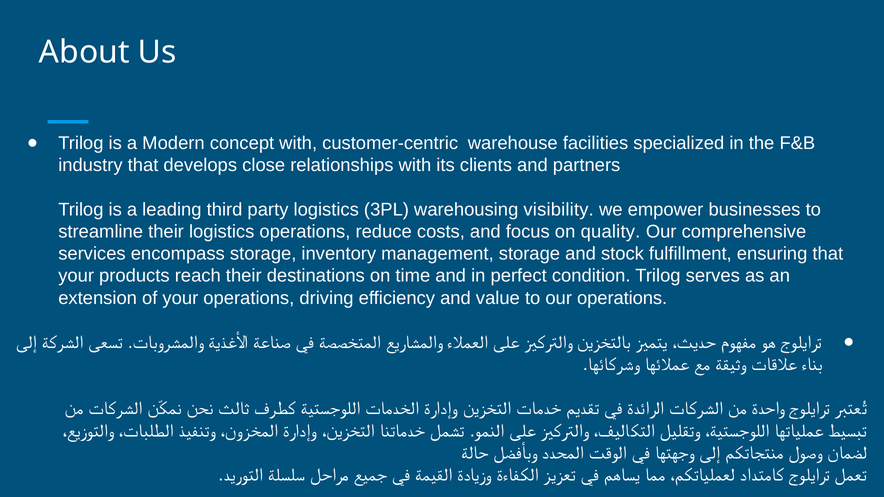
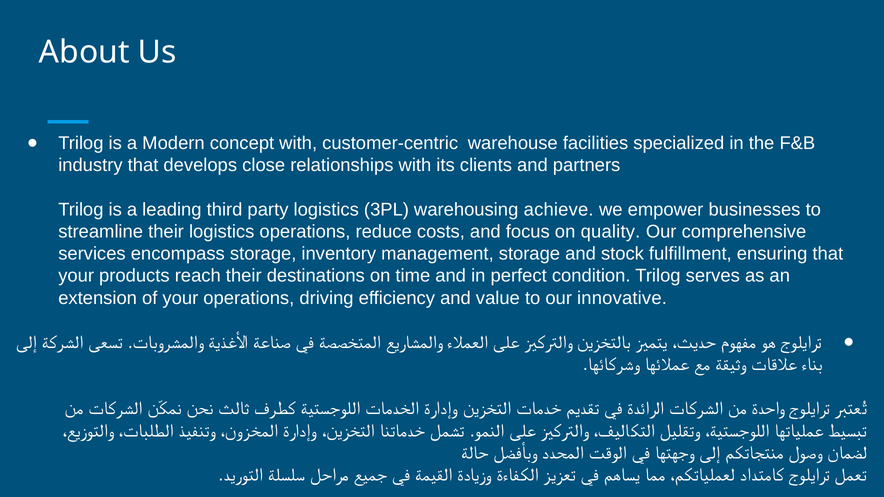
visibility: visibility -> achieve (559, 210)
our operations: operations -> innovative (622, 298)
